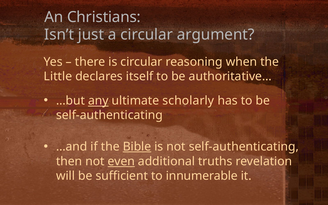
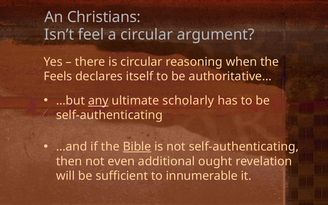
just: just -> feel (91, 35)
Little: Little -> Feels (58, 76)
even underline: present -> none (121, 161)
truths: truths -> ought (215, 161)
